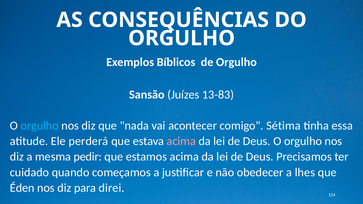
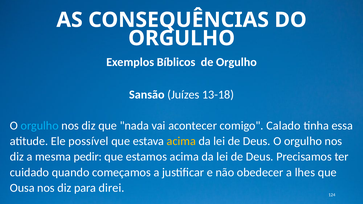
13-83: 13-83 -> 13-18 (218, 95)
Sétima: Sétima -> Calado (283, 126)
perderá: perderá -> possível (88, 141)
acima colour: pink -> yellow (181, 141)
Éden: Éden -> Ousa (22, 188)
